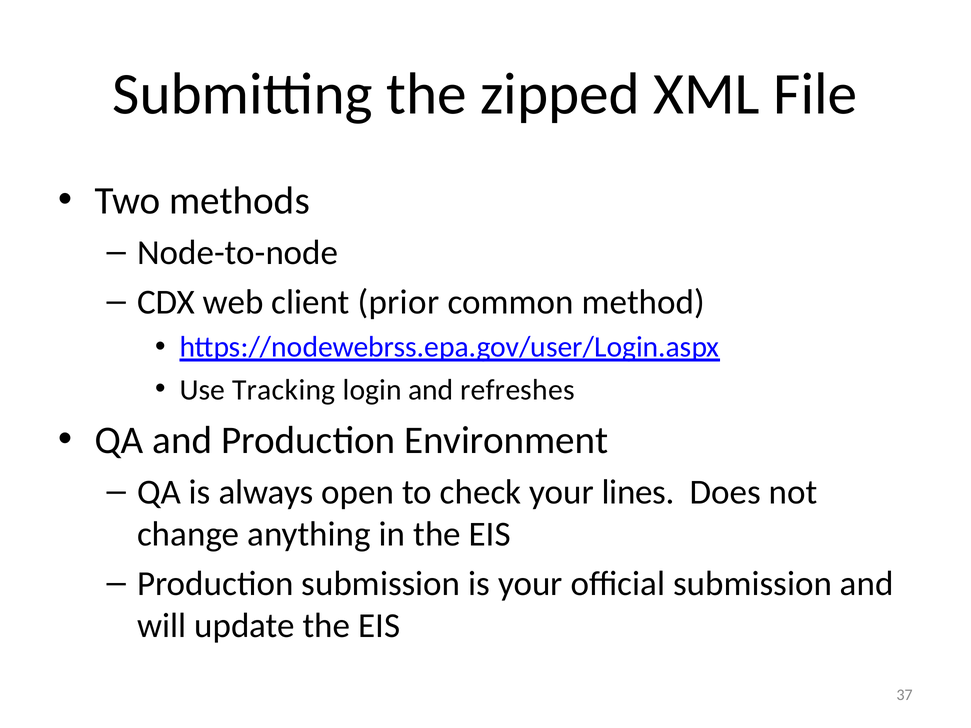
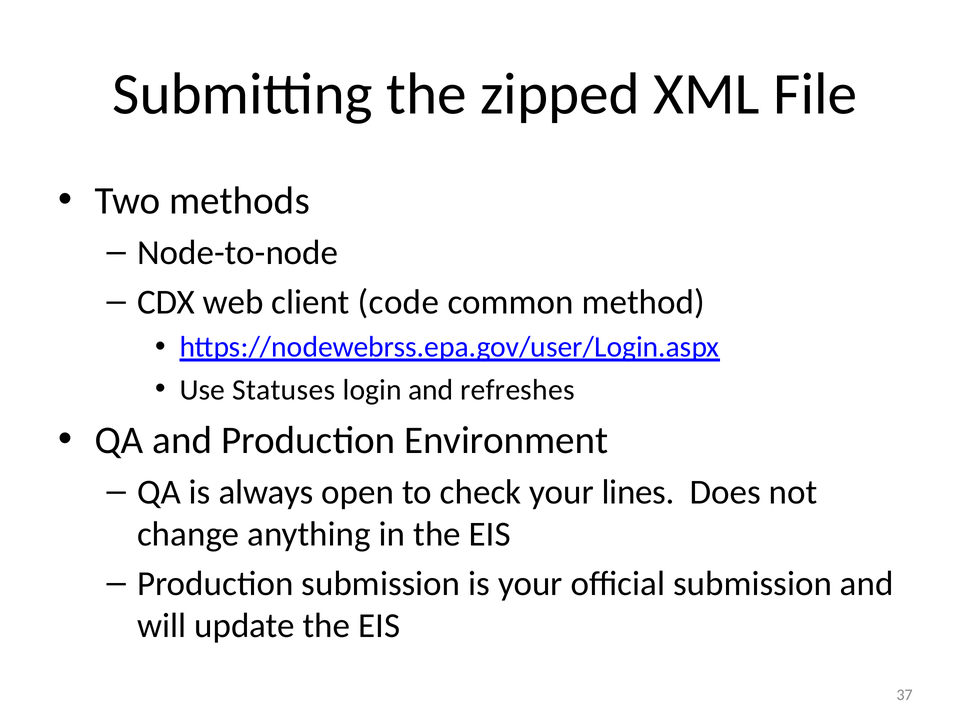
prior: prior -> code (399, 302)
Tracking: Tracking -> Statuses (284, 390)
